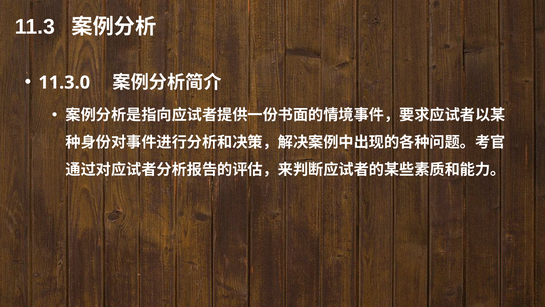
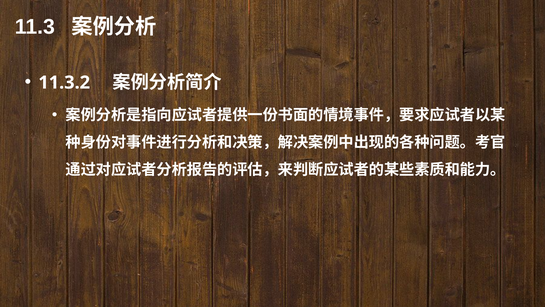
11.3.0: 11.3.0 -> 11.3.2 (64, 82)
